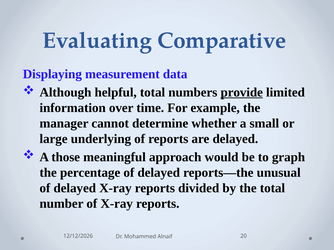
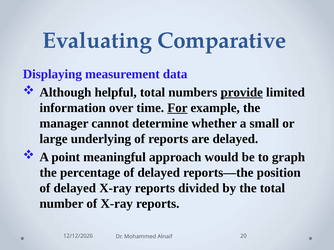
For underline: none -> present (177, 108)
those: those -> point (66, 157)
unusual: unusual -> position (279, 173)
